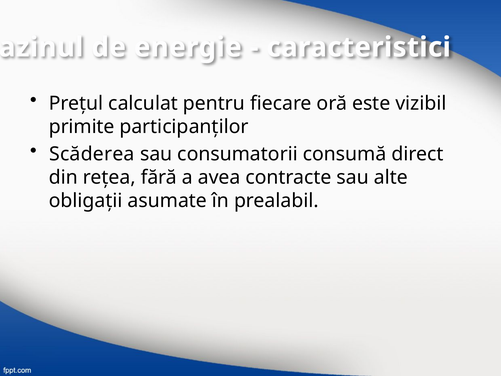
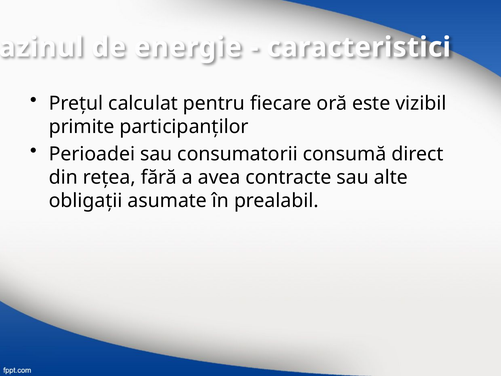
Scăderea: Scăderea -> Perioadei (92, 154)
